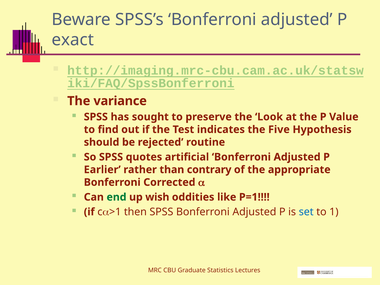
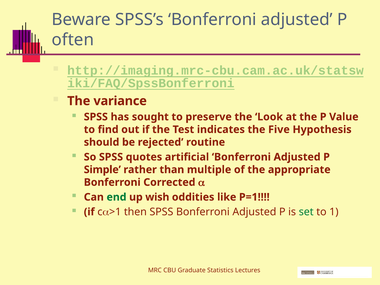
exact: exact -> often (73, 40)
Earlier: Earlier -> Simple (102, 170)
contrary: contrary -> multiple (209, 170)
set colour: blue -> green (306, 212)
